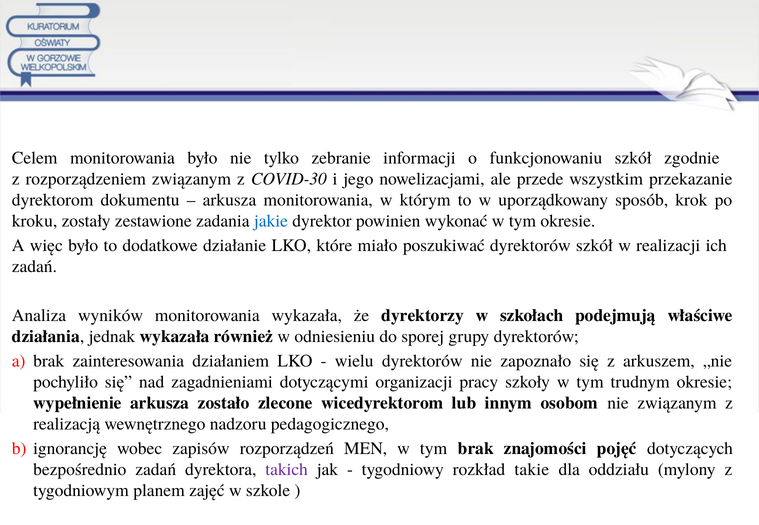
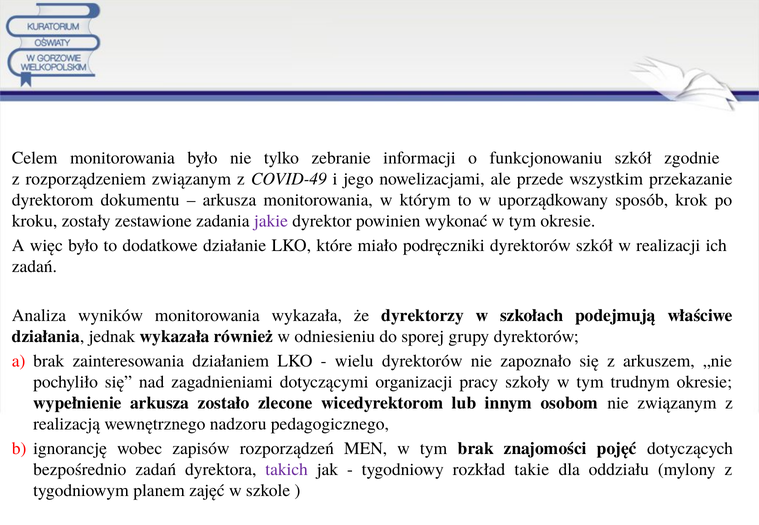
COVID-30: COVID-30 -> COVID-49 (289, 179)
jakie colour: blue -> purple (271, 221)
poszukiwać: poszukiwać -> podręczniki (444, 246)
